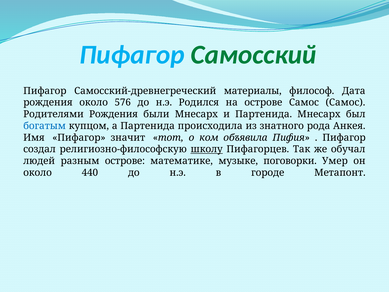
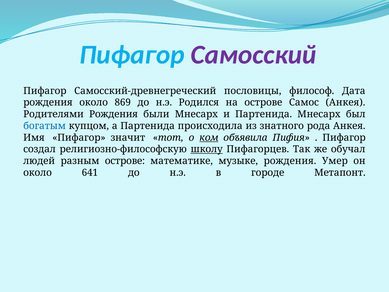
Самосский colour: green -> purple (254, 55)
материалы: материалы -> пословицы (253, 91)
576: 576 -> 869 (123, 102)
Самос Самос: Самос -> Анкея (345, 102)
ком underline: none -> present (209, 137)
музыке поговорки: поговорки -> рождения (290, 161)
440: 440 -> 641 (90, 172)
